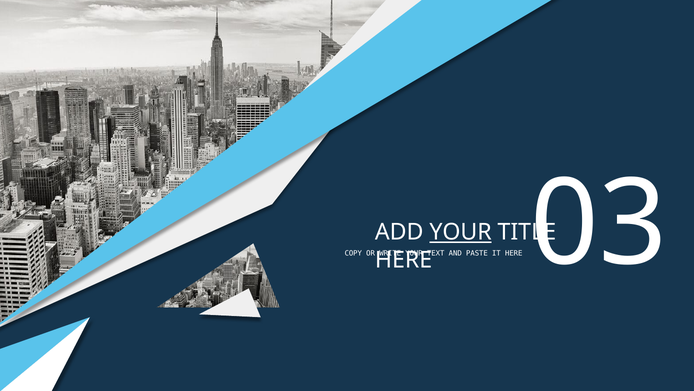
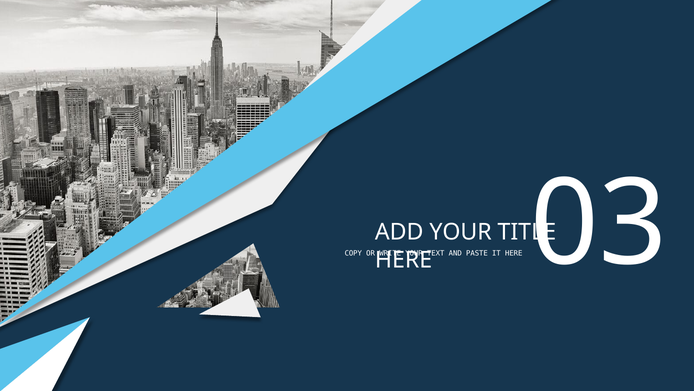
YOUR underline: present -> none (461, 232)
